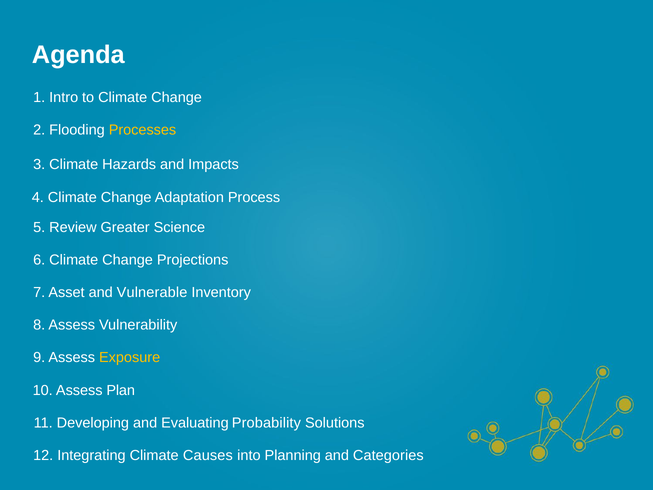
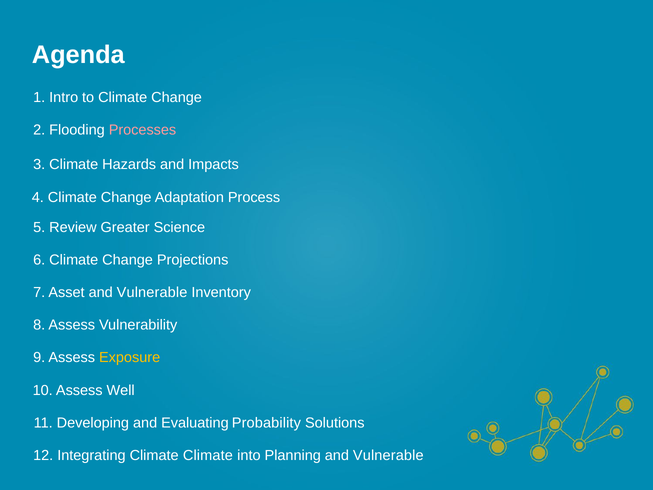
Processes colour: yellow -> pink (143, 130)
Plan: Plan -> Well (121, 390)
Climate Causes: Causes -> Climate (208, 455)
Planning and Categories: Categories -> Vulnerable (388, 455)
